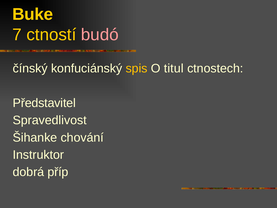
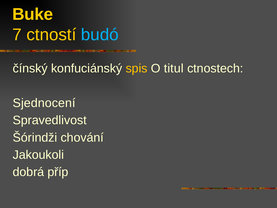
budó colour: pink -> light blue (100, 35)
Představitel: Představitel -> Sjednocení (44, 103)
Šihanke: Šihanke -> Šórindži (35, 137)
Instruktor: Instruktor -> Jakoukoli (38, 155)
